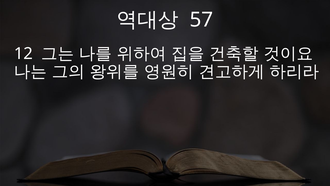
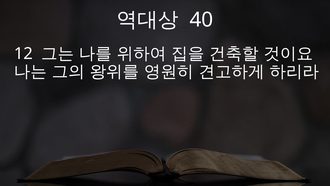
57: 57 -> 40 (201, 20)
